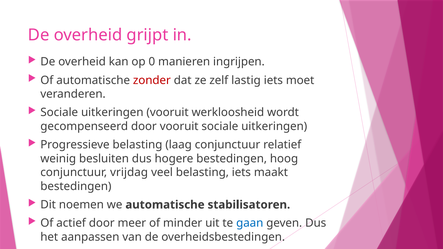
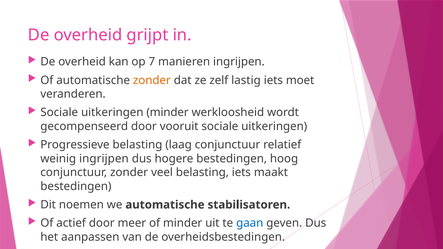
0: 0 -> 7 (152, 62)
zonder colour: red -> orange (152, 80)
uitkeringen vooruit: vooruit -> minder (168, 113)
weinig besluiten: besluiten -> ingrijpen (104, 159)
conjunctuur vrijdag: vrijdag -> zonder (129, 173)
